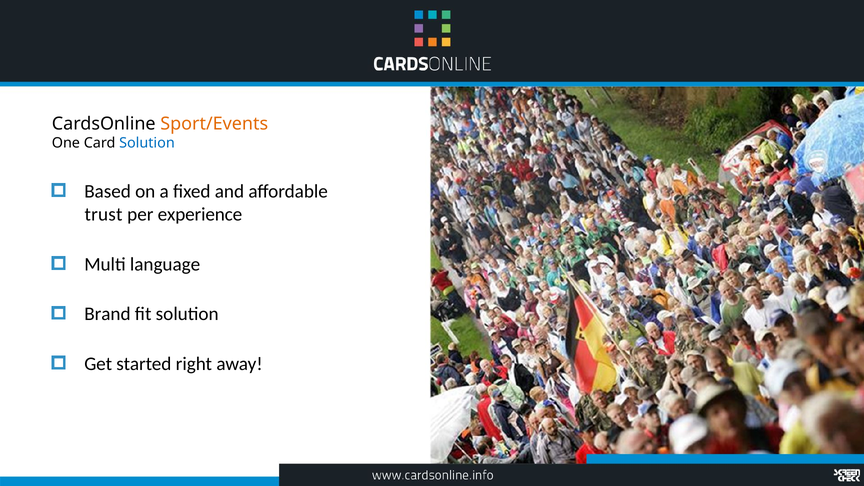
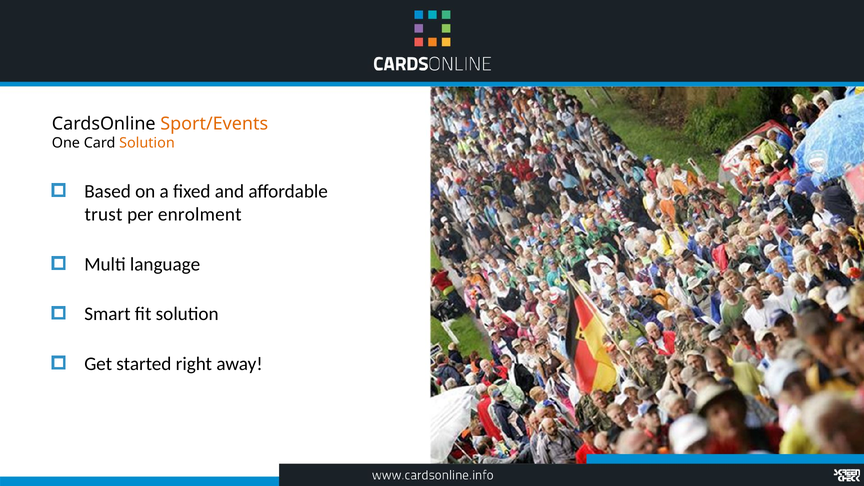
Solution colour: blue -> orange (147, 143)
experience: experience -> enrolment (200, 214)
Brand: Brand -> Smart (107, 314)
